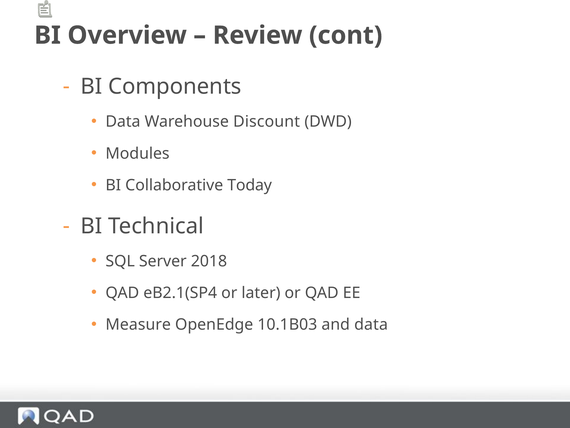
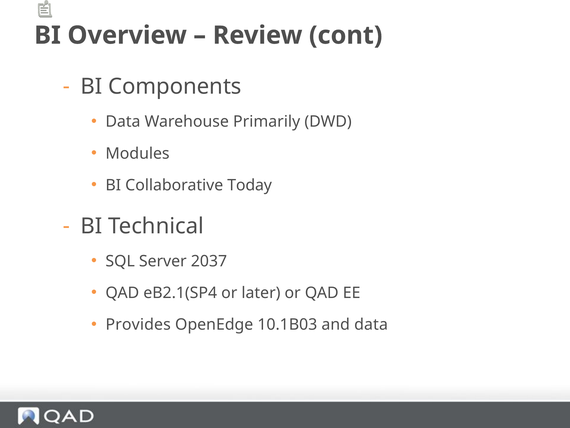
Discount: Discount -> Primarily (267, 122)
2018: 2018 -> 2037 (209, 261)
Measure: Measure -> Provides (138, 324)
